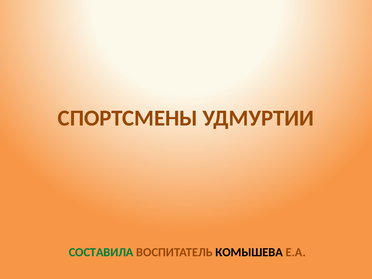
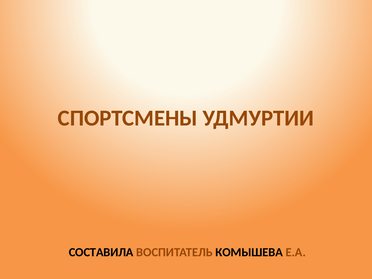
СОСТАВИЛА colour: green -> black (101, 252)
